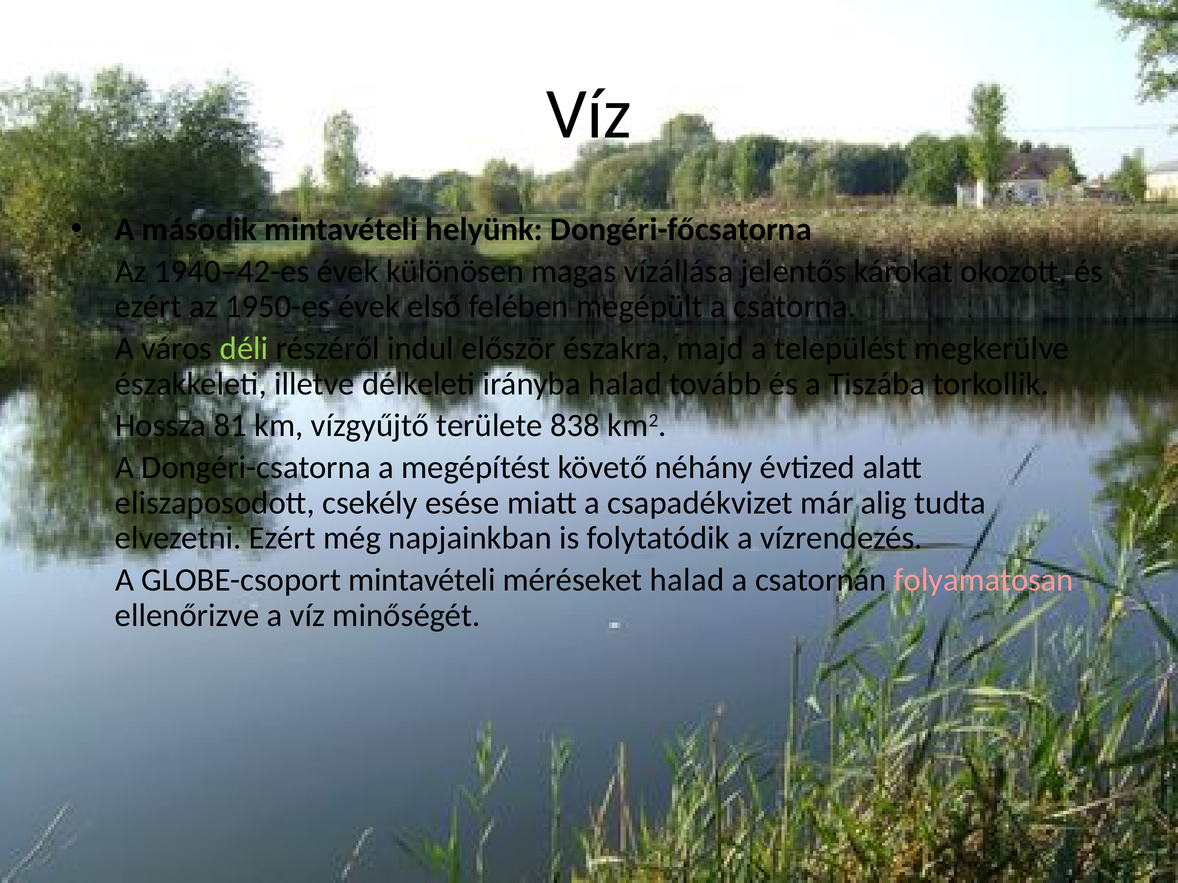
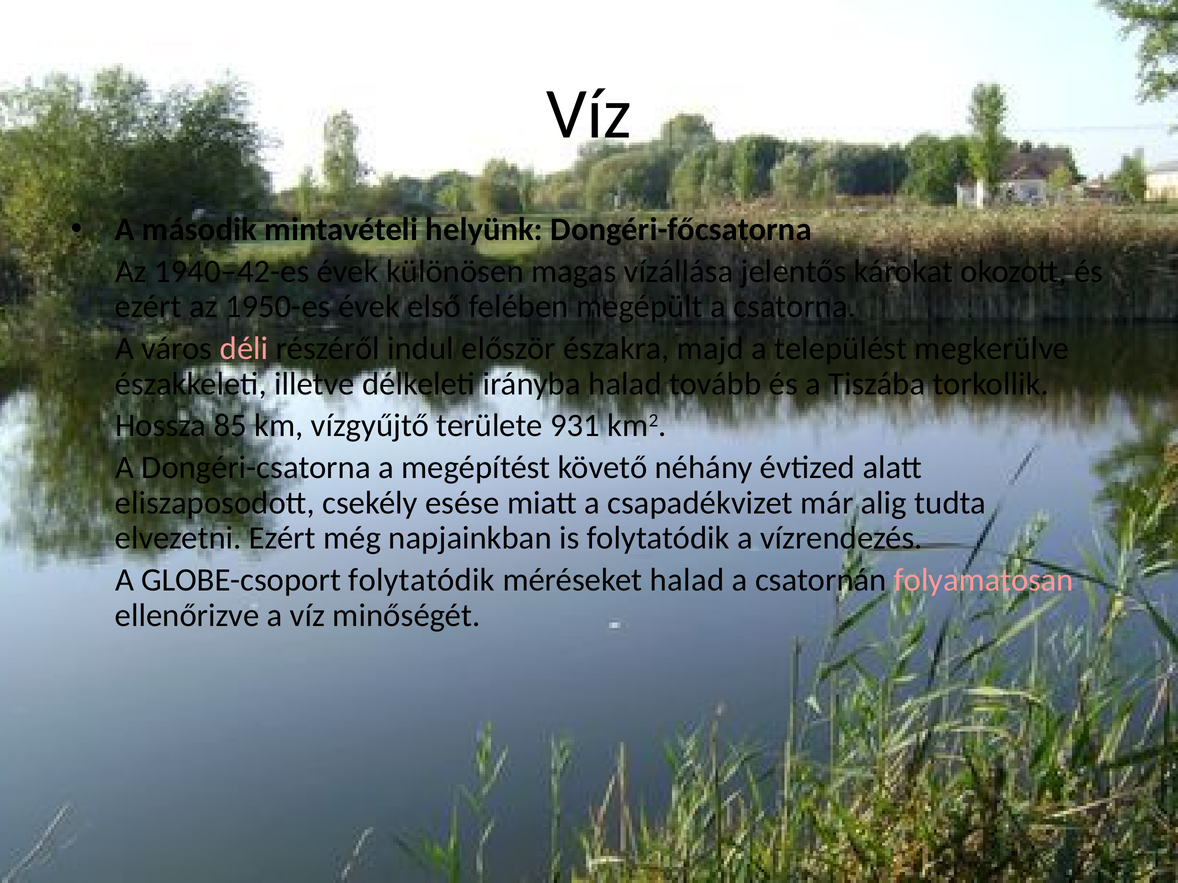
déli colour: light green -> pink (244, 349)
81: 81 -> 85 (230, 426)
838: 838 -> 931 (575, 426)
GLOBE-csoport mintavételi: mintavételi -> folytatódik (422, 580)
